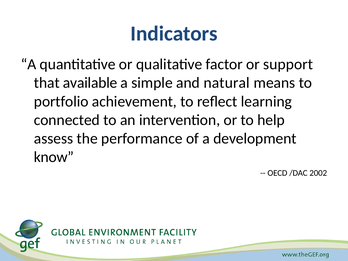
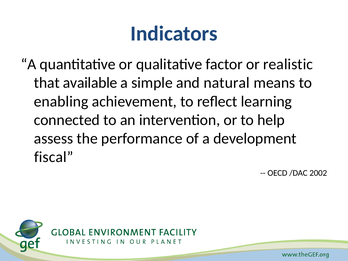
support: support -> realistic (288, 64)
portfolio: portfolio -> enabling (61, 101)
know: know -> fiscal (54, 157)
